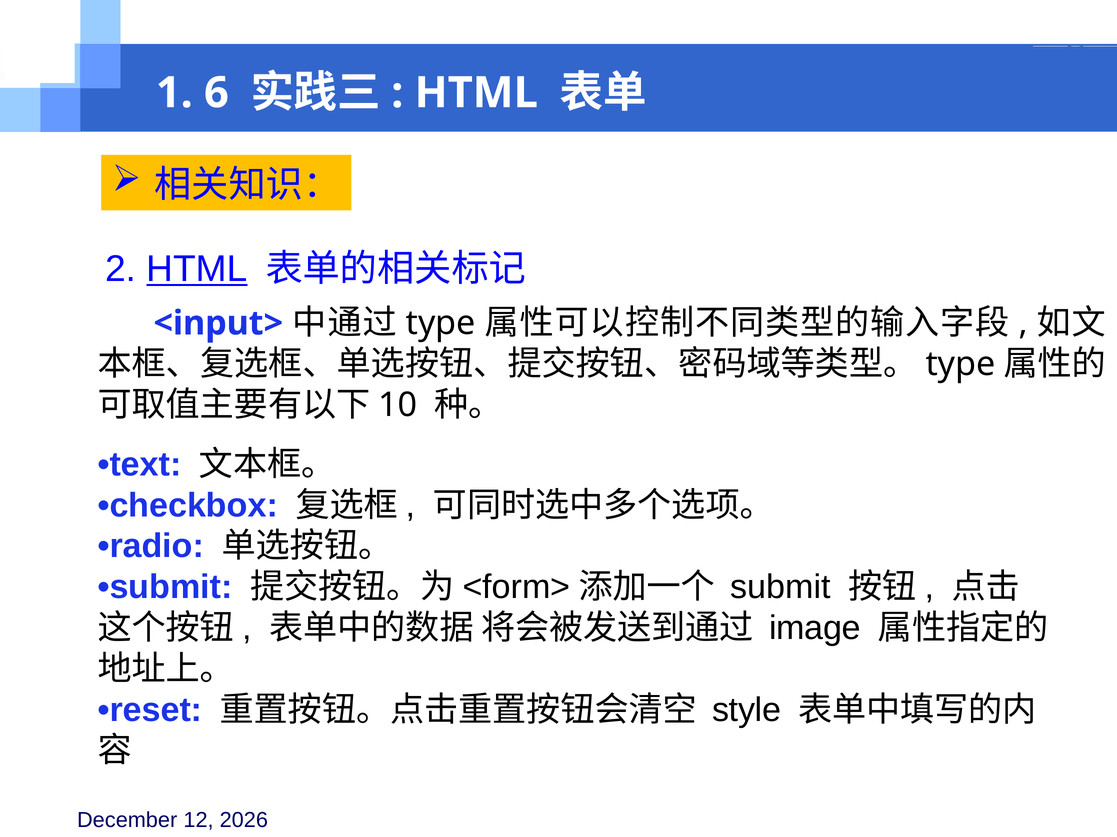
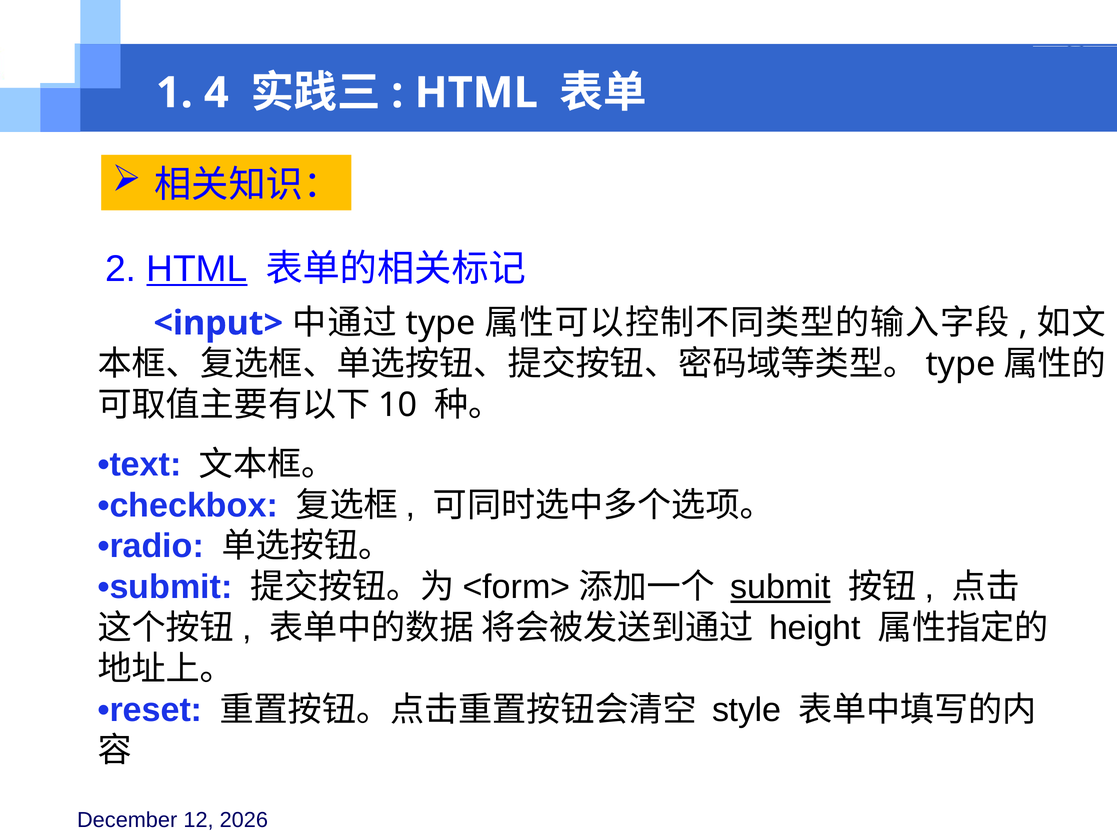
6: 6 -> 4 (216, 93)
submit underline: none -> present (781, 588)
image: image -> height (815, 629)
